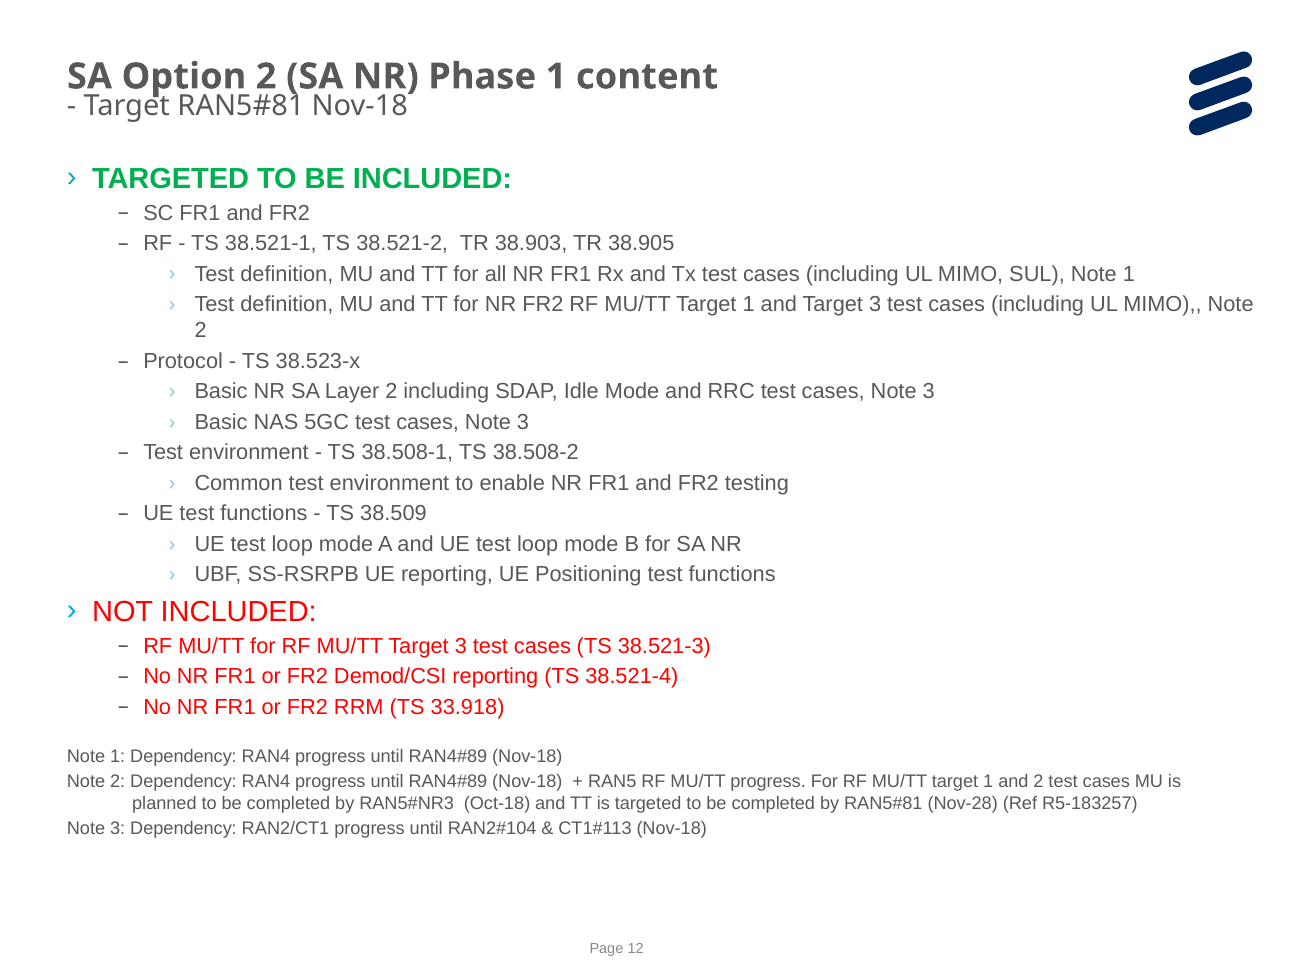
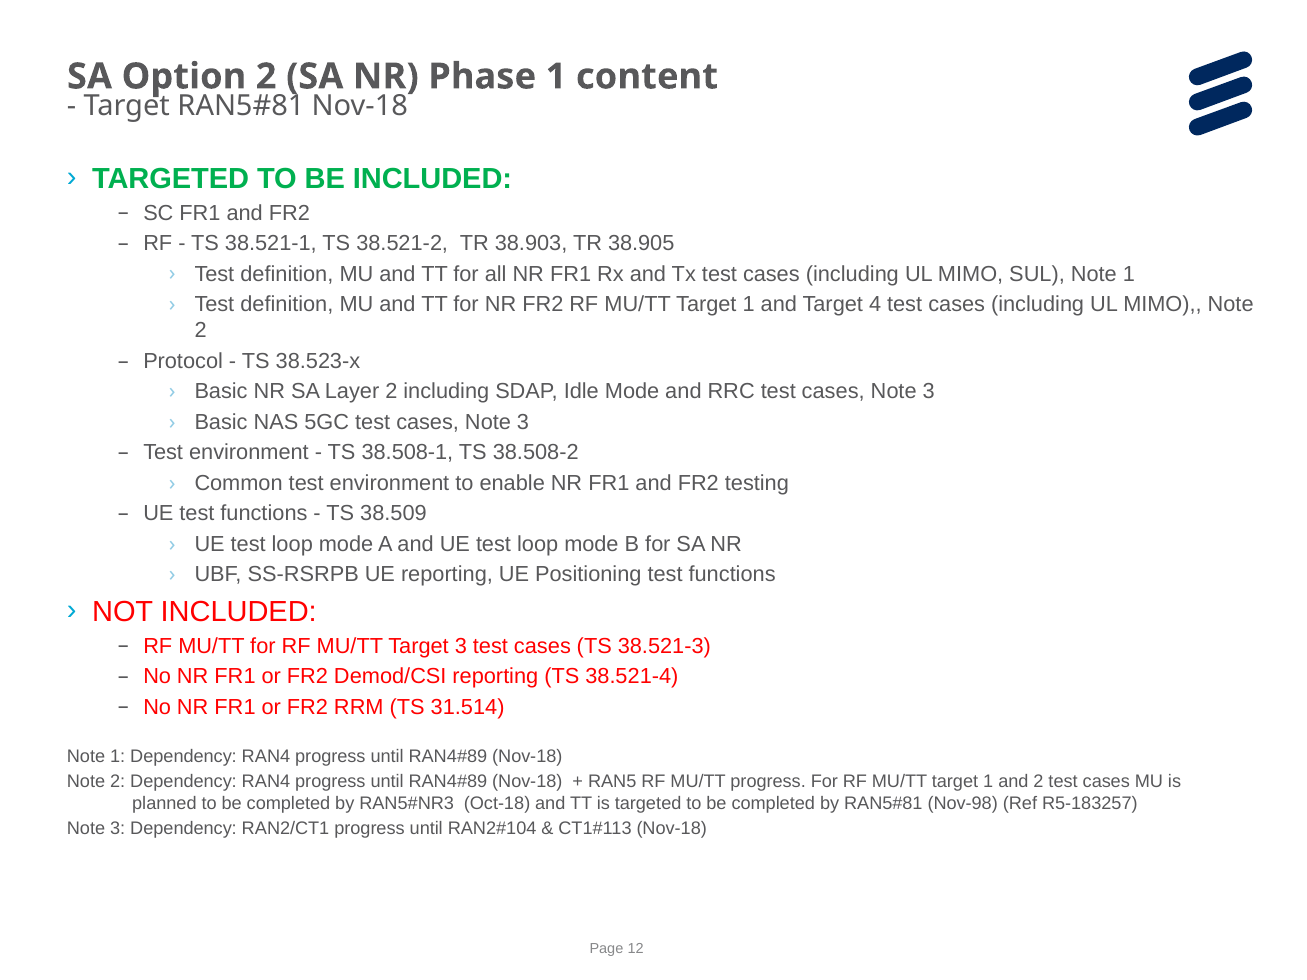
and Target 3: 3 -> 4 (875, 305)
33.918: 33.918 -> 31.514 (468, 707)
Nov-28: Nov-28 -> Nov-98 (963, 804)
